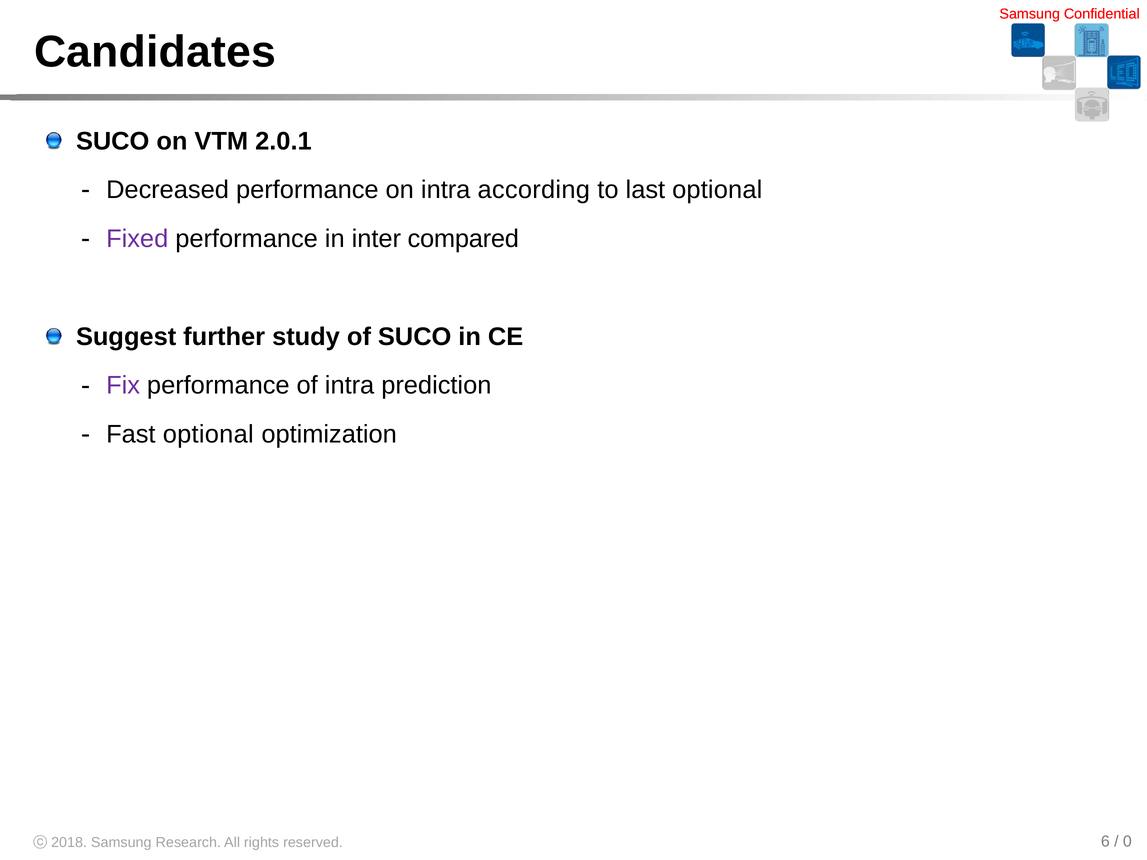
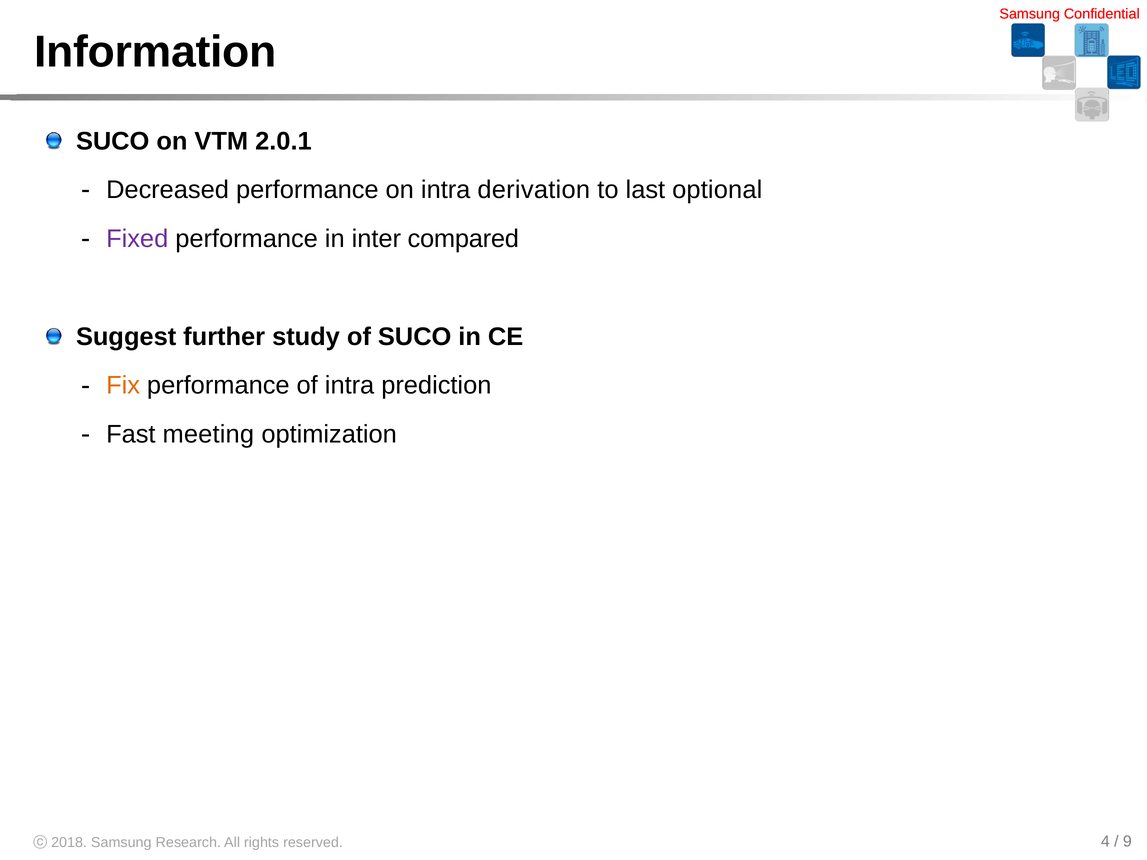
Candidates: Candidates -> Information (155, 52)
according: according -> derivation (534, 190)
Fix colour: purple -> orange (123, 386)
Fast optional: optional -> meeting (208, 435)
6: 6 -> 4 (1105, 842)
0: 0 -> 9 (1127, 842)
